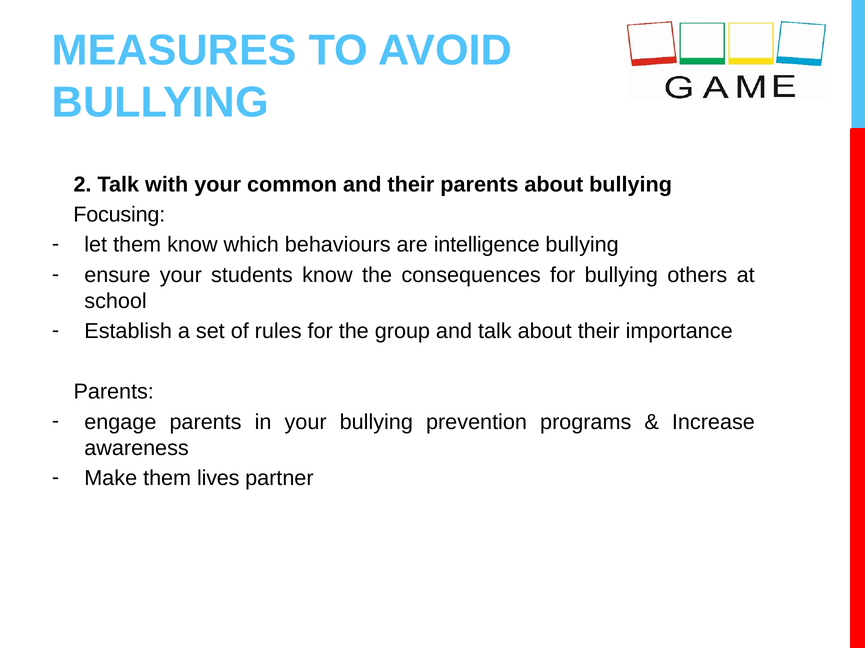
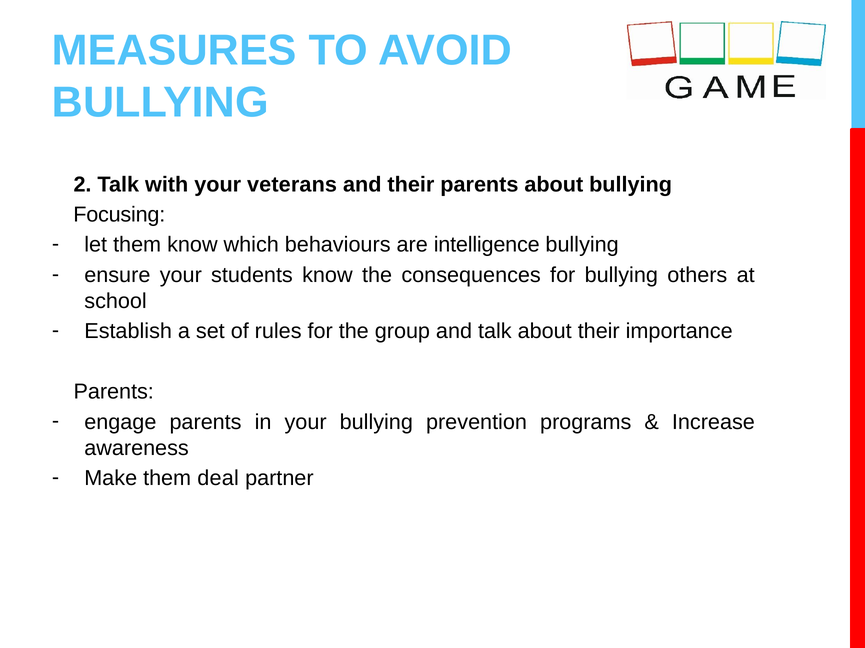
common: common -> veterans (292, 185)
lives: lives -> deal (218, 479)
